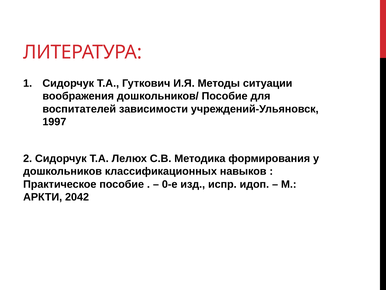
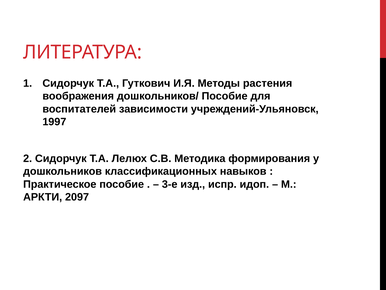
ситуации: ситуации -> растения (268, 83)
0-е: 0-е -> 3-е (170, 184)
2042: 2042 -> 2097 (77, 197)
